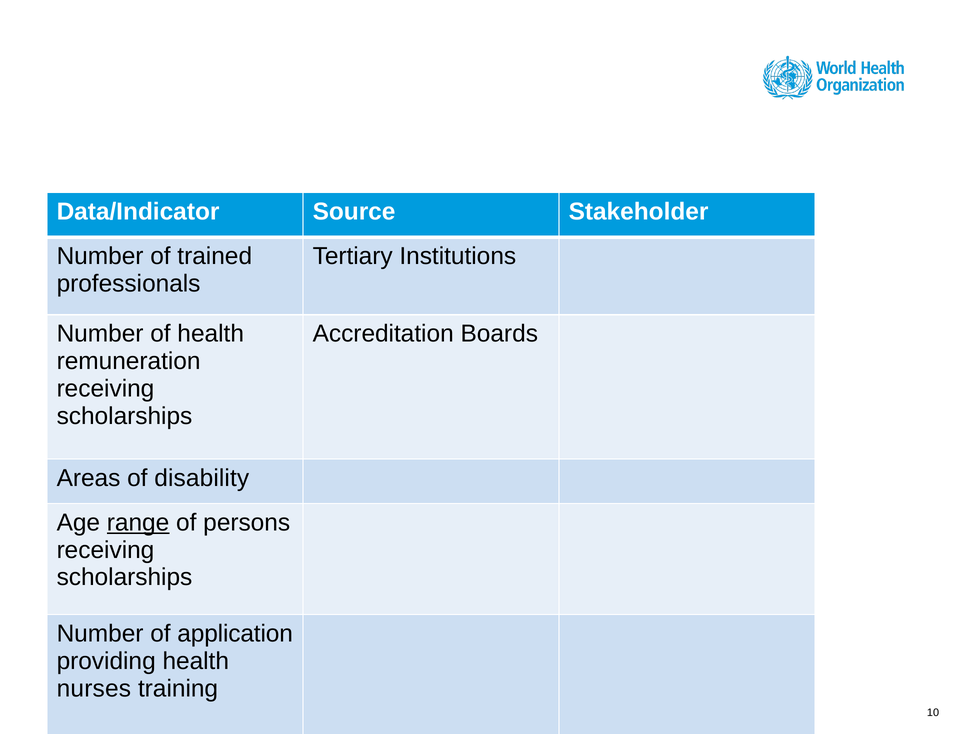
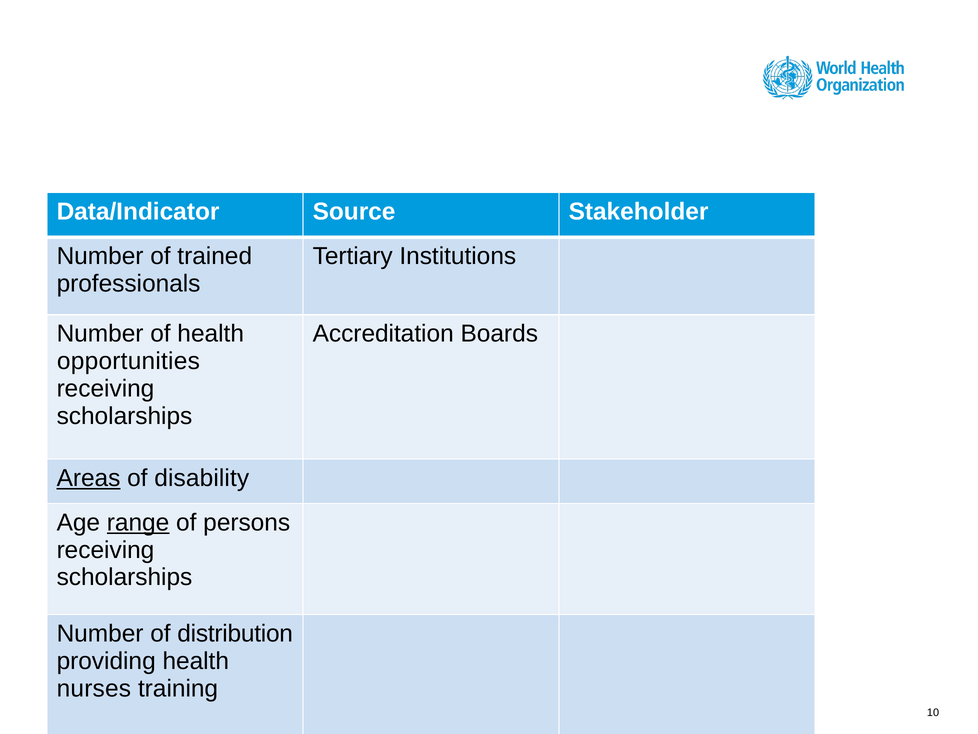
remuneration: remuneration -> opportunities (128, 361)
Areas underline: none -> present (89, 478)
application: application -> distribution (235, 633)
